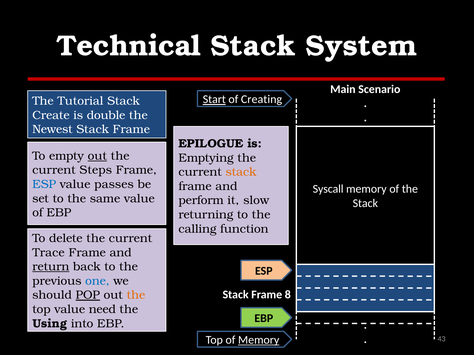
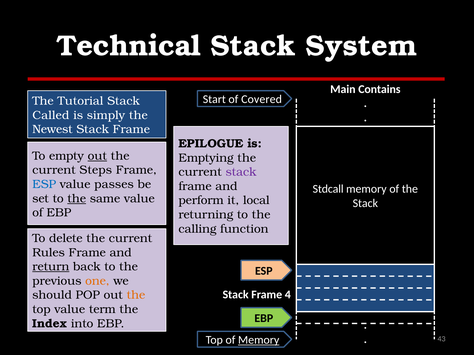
Scenario: Scenario -> Contains (379, 89)
Start underline: present -> none (214, 100)
Creating: Creating -> Covered (262, 100)
Create: Create -> Called (51, 115)
double: double -> simply (106, 115)
stack colour: orange -> purple (241, 172)
Syscall: Syscall -> Stdcall (328, 189)
the underline: none -> present (77, 199)
slow: slow -> local (256, 201)
Trace: Trace -> Rules (49, 253)
one colour: blue -> orange (97, 281)
8: 8 -> 4 (288, 295)
POP underline: present -> none (88, 295)
need: need -> term (102, 310)
Using: Using -> Index (50, 324)
